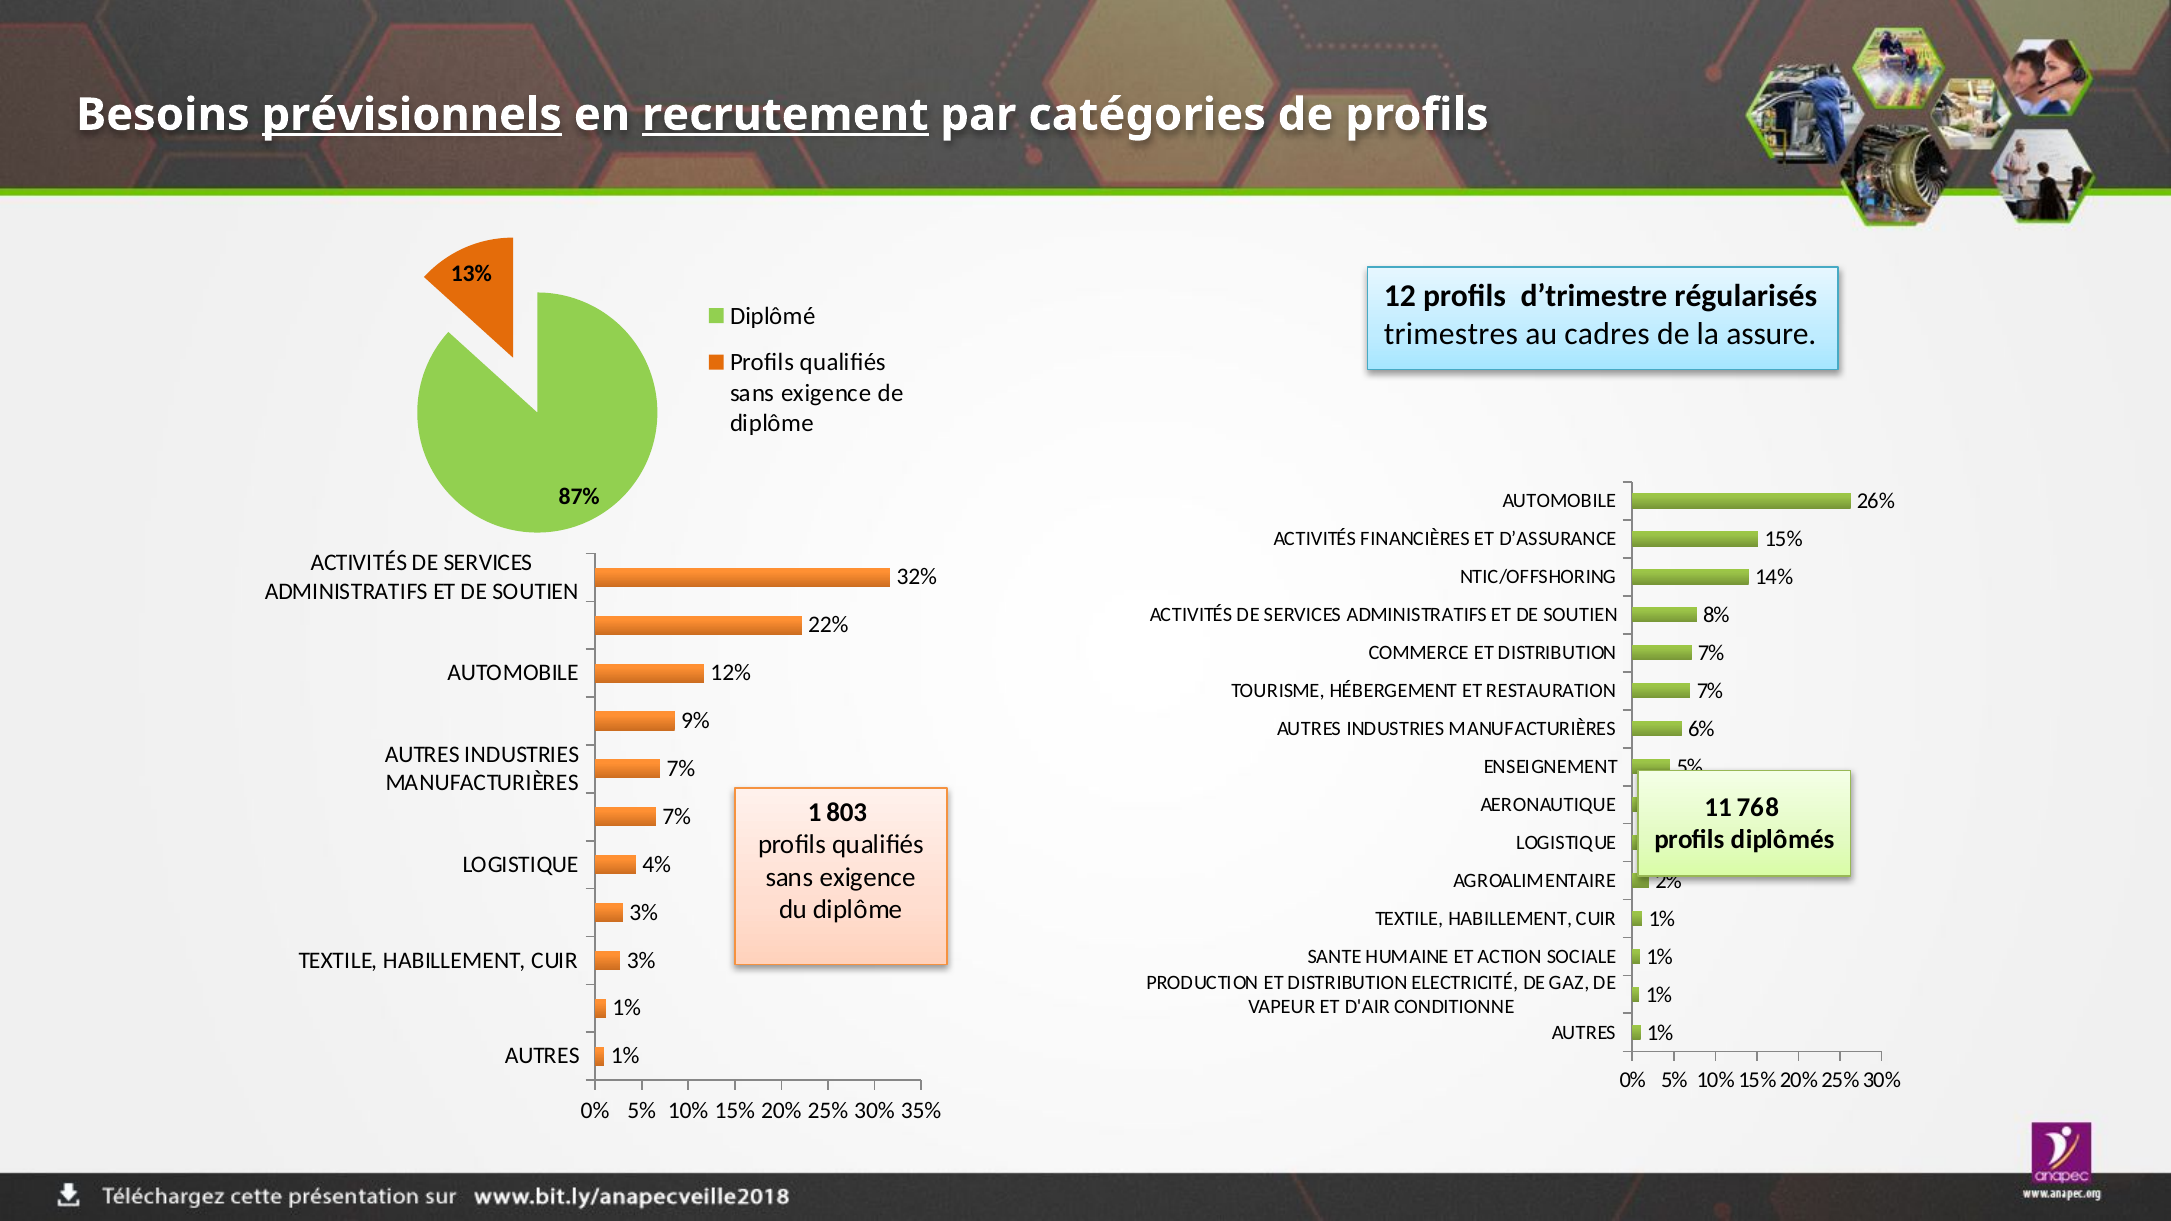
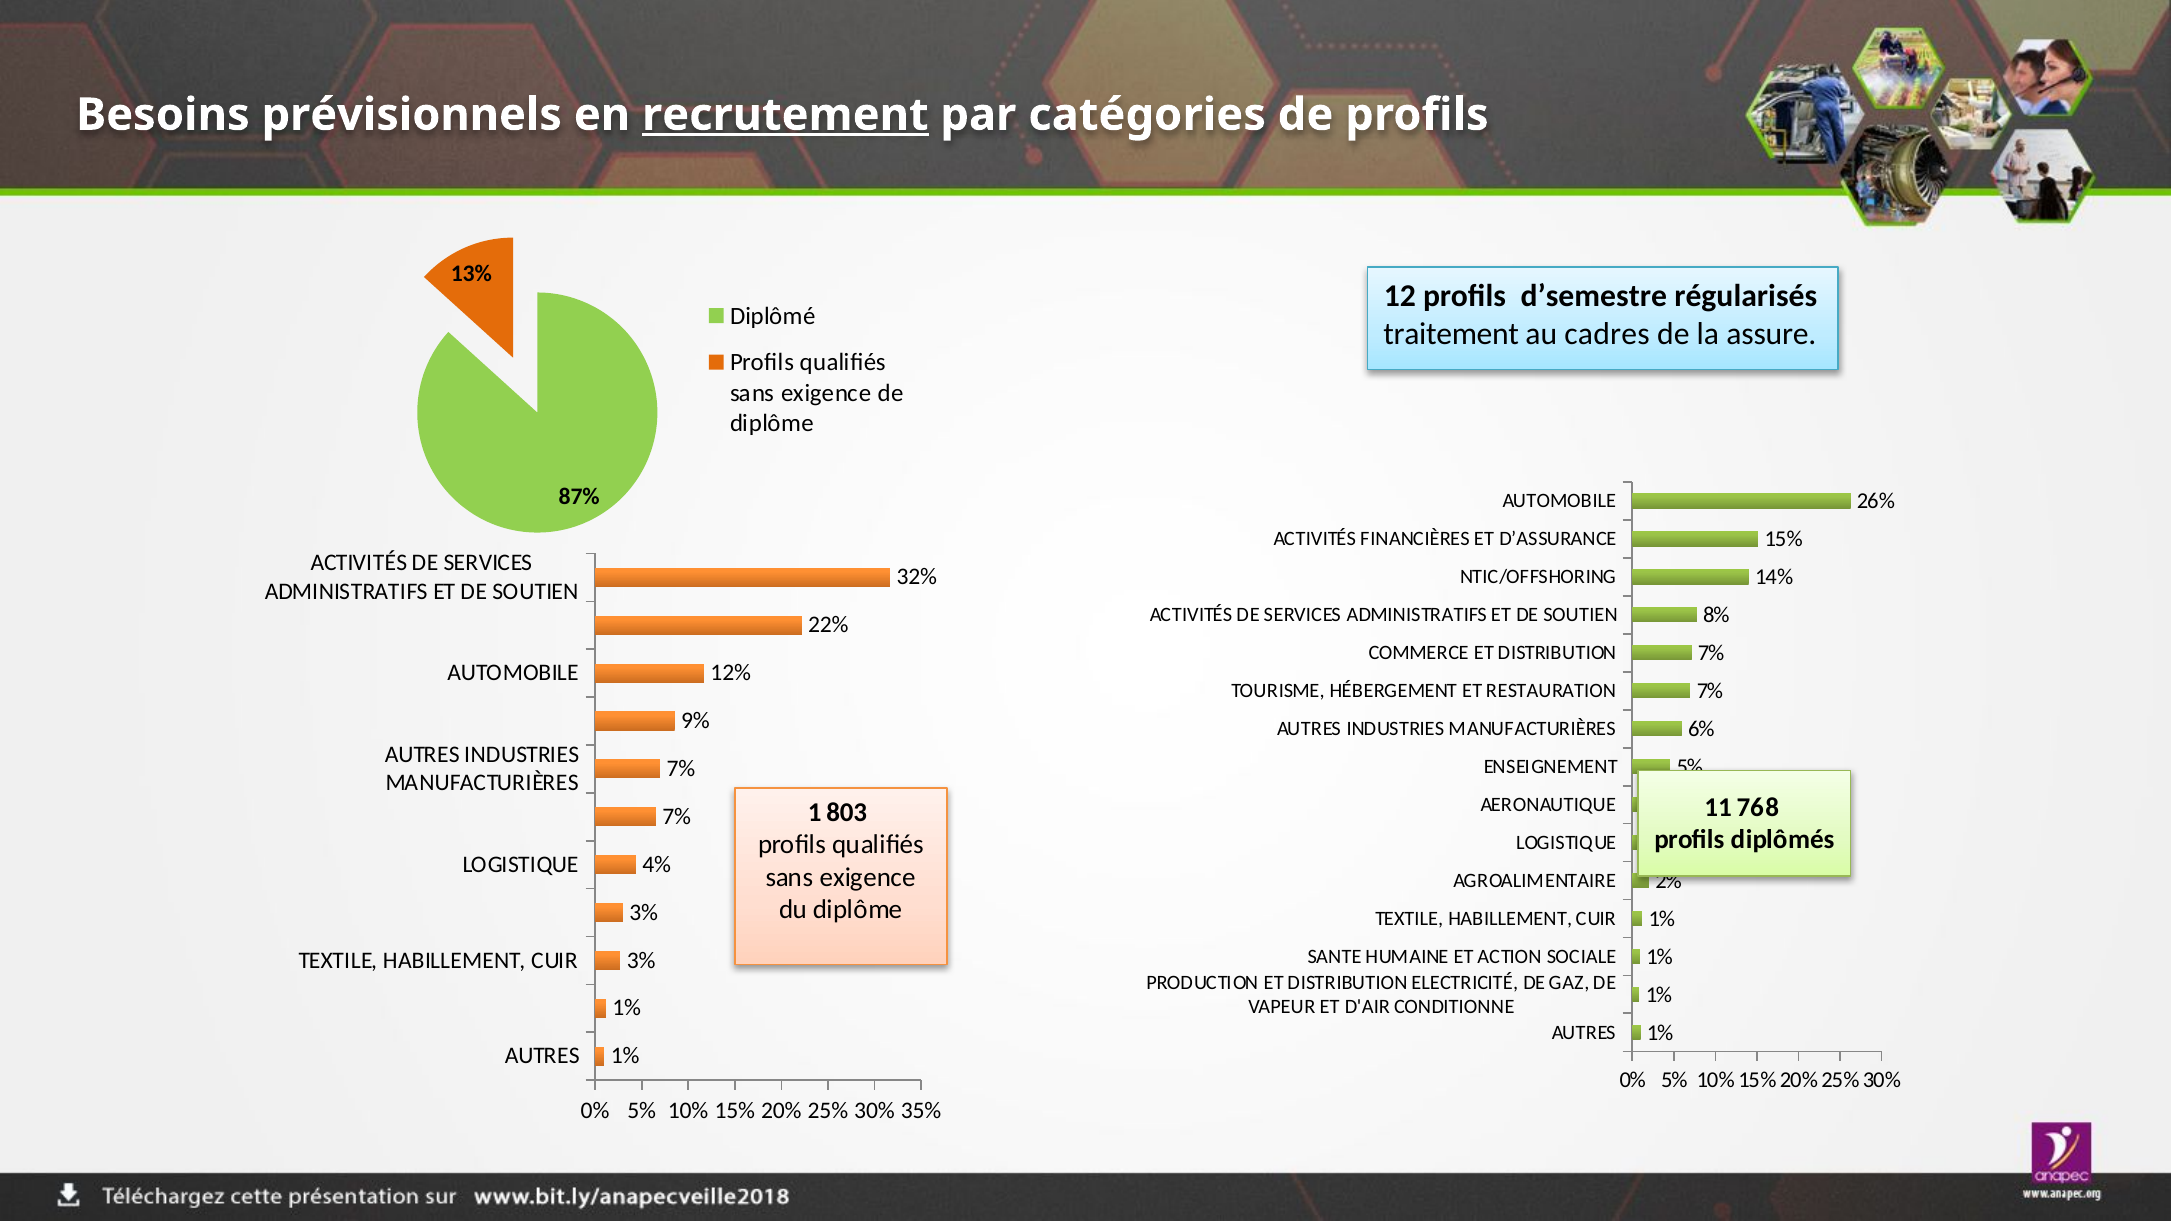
prévisionnels underline: present -> none (412, 115)
d’trimestre: d’trimestre -> d’semestre (1594, 296)
trimestres: trimestres -> traitement (1451, 334)
